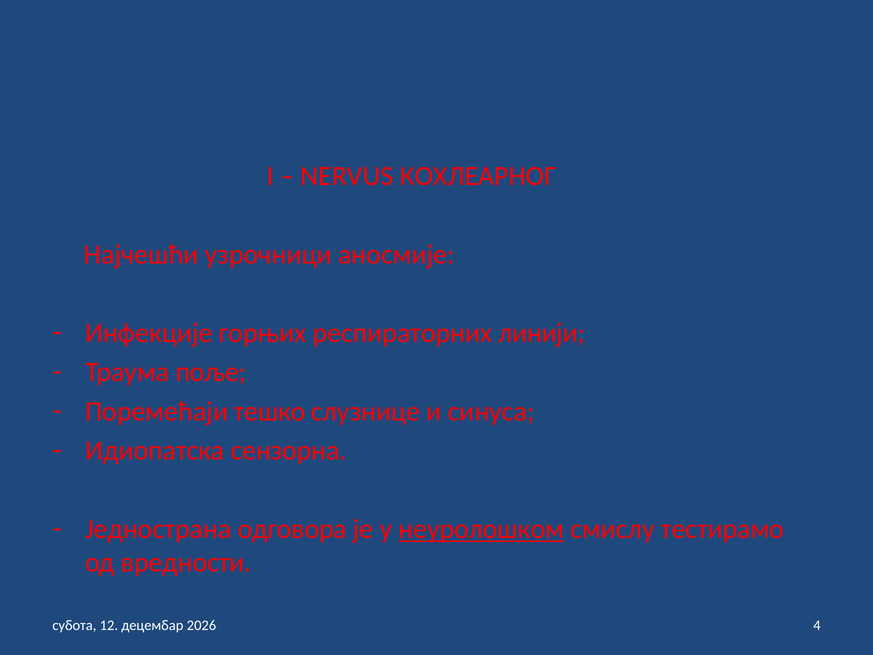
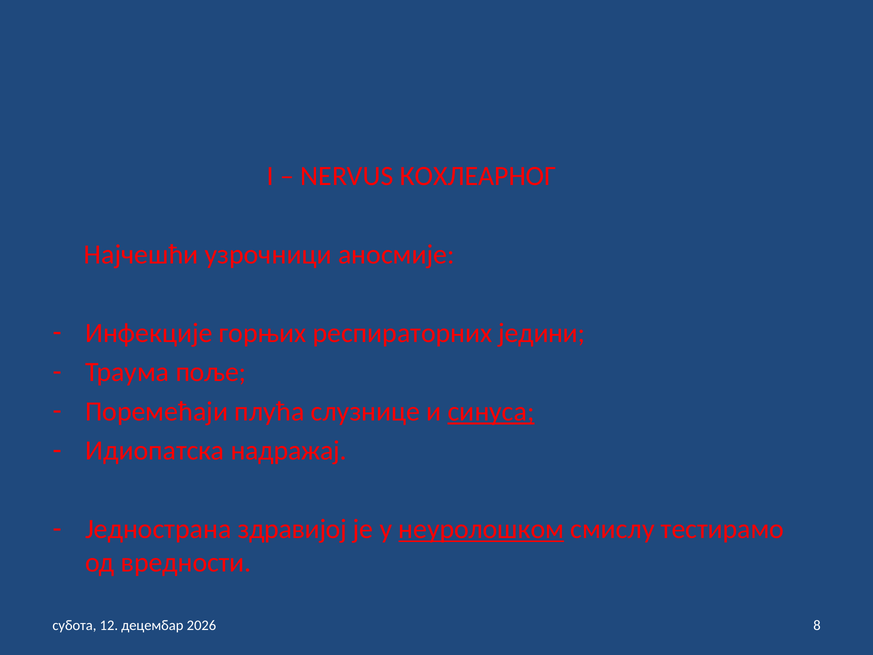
линији: линији -> једини (542, 333)
тешко: тешко -> плућа (269, 411)
синуса underline: none -> present (491, 411)
сензорна: сензорна -> надражај (289, 451)
одговора: одговора -> здравијој (292, 529)
4: 4 -> 8 (817, 625)
